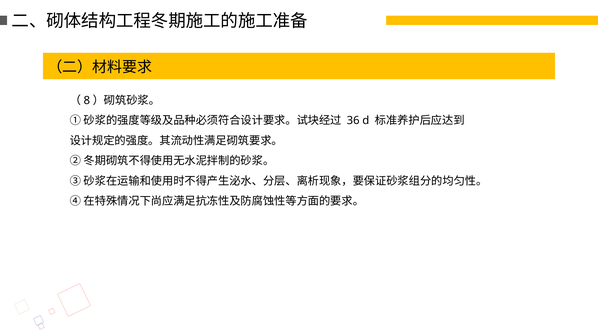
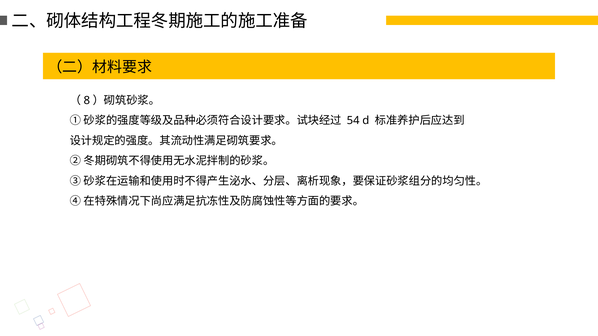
36: 36 -> 54 (353, 121)
